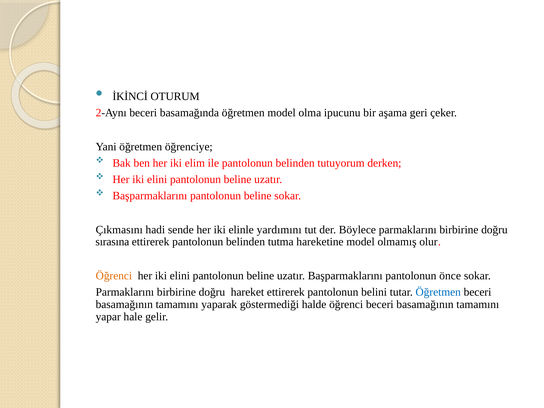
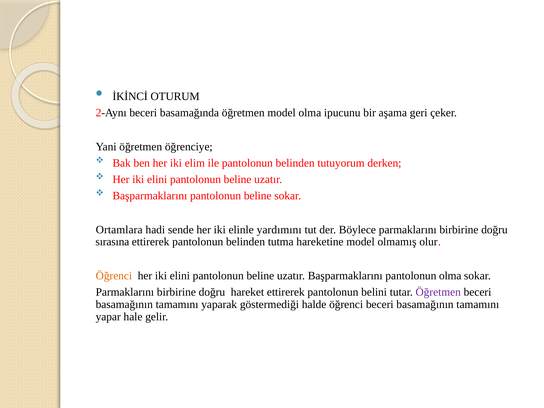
Çıkmasını: Çıkmasını -> Ortamlara (119, 230)
pantolonun önce: önce -> olma (450, 276)
Öğretmen colour: blue -> purple (438, 292)
